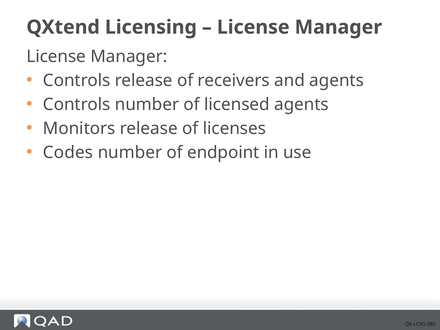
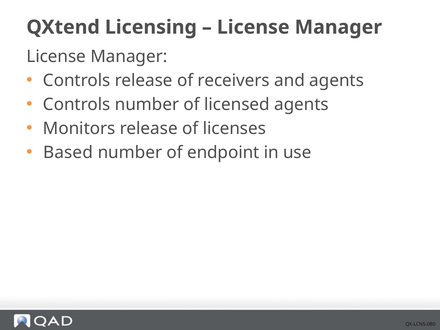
Codes: Codes -> Based (68, 152)
